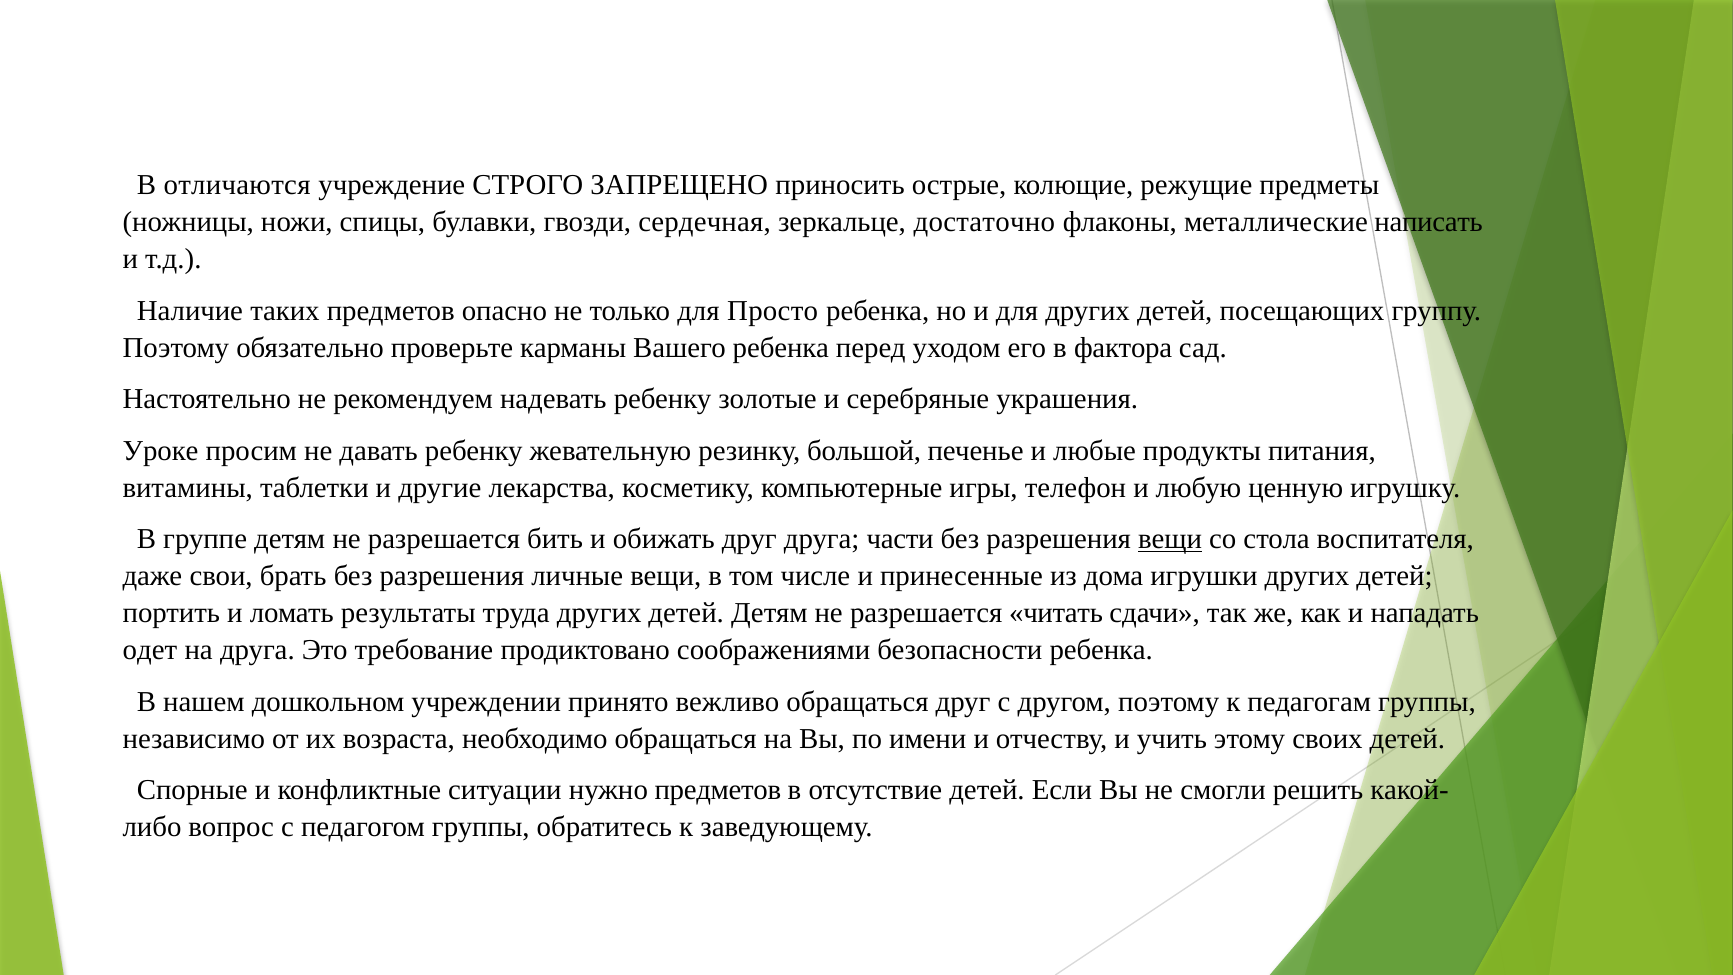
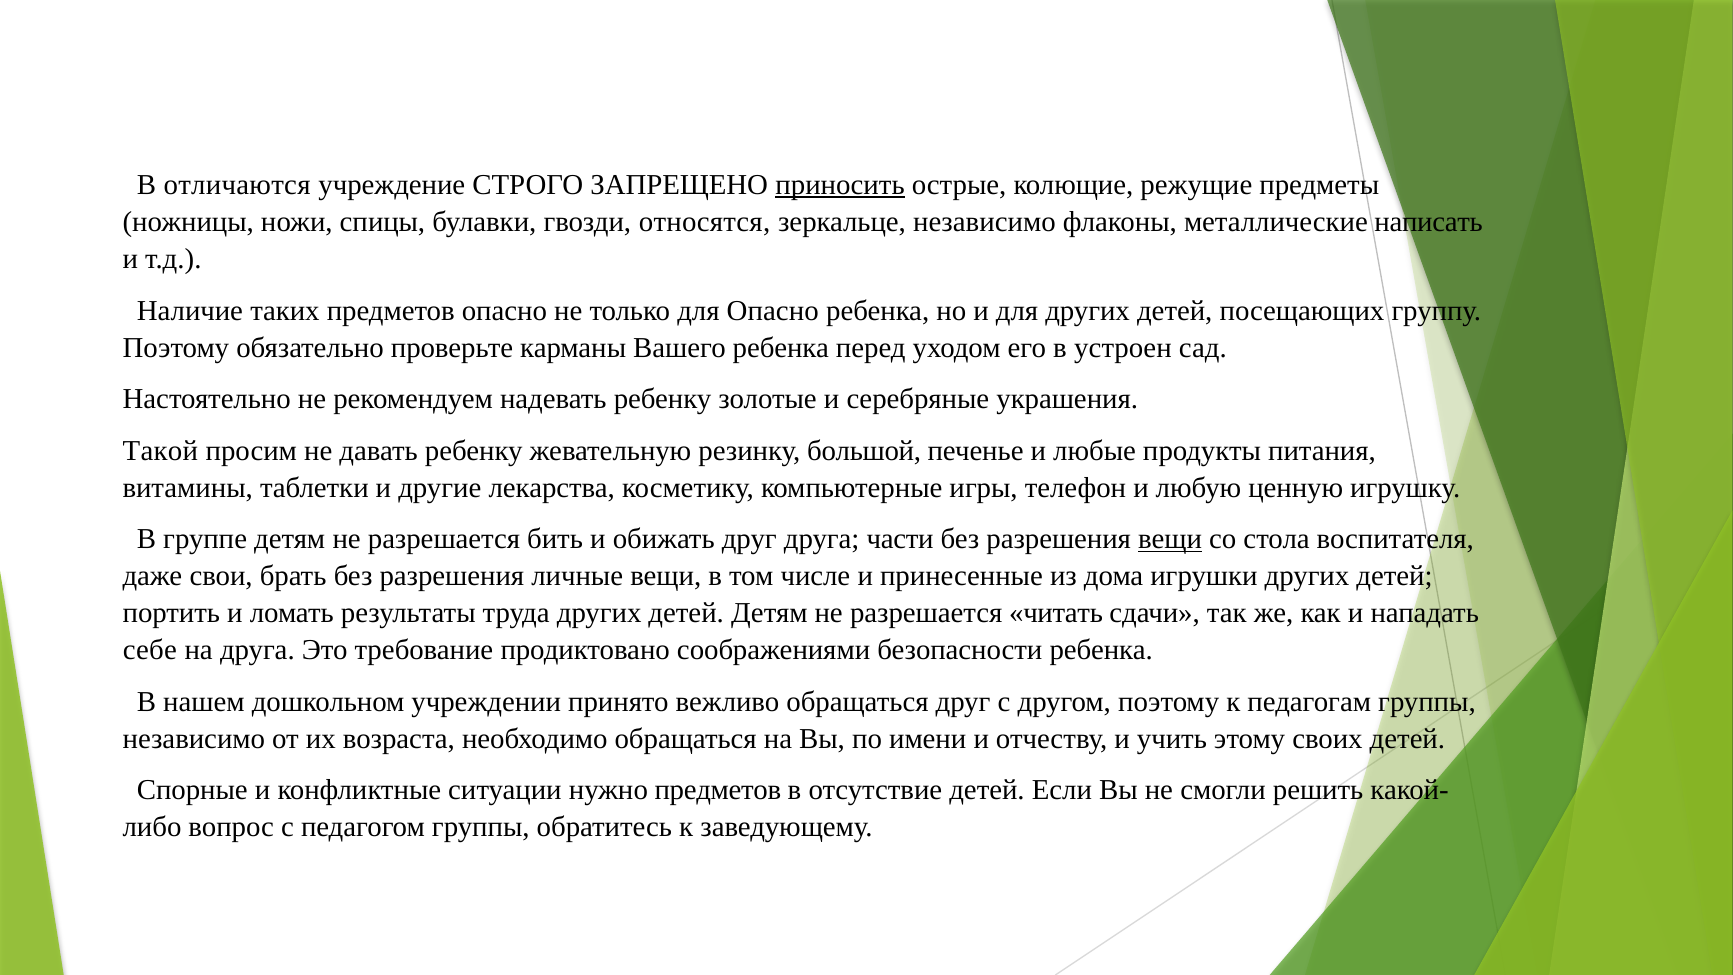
приносить underline: none -> present (840, 185)
сердечная: сердечная -> относятся (705, 222)
зеркальце достаточно: достаточно -> независимо (984, 222)
для Просто: Просто -> Опасно (773, 310)
фактора: фактора -> устроен (1123, 347)
Уроке: Уроке -> Такой (160, 450)
одет: одет -> себе (150, 650)
